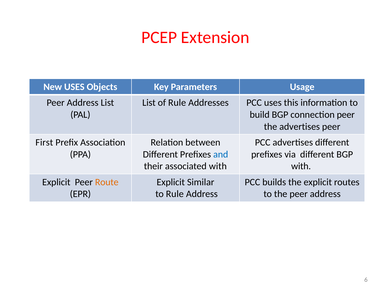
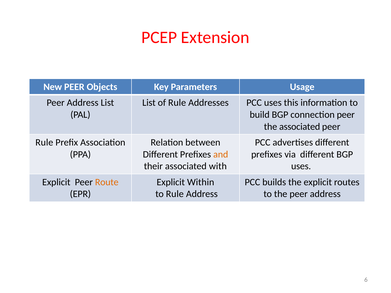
New USES: USES -> PEER (74, 87)
the advertises: advertises -> associated (300, 127)
First: First -> Rule (44, 143)
and colour: blue -> orange (221, 154)
with: with -> uses (301, 166)
Similar: Similar -> Within (201, 182)
